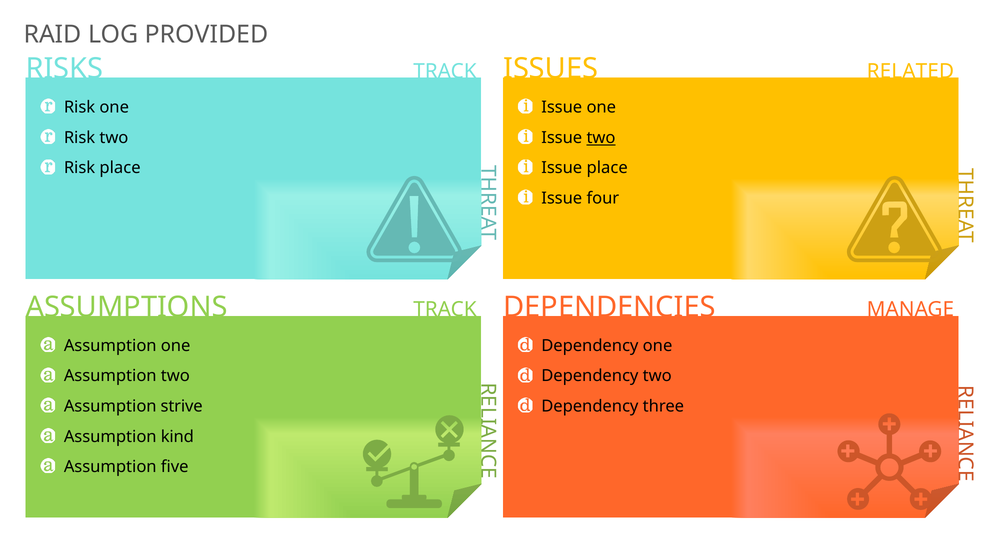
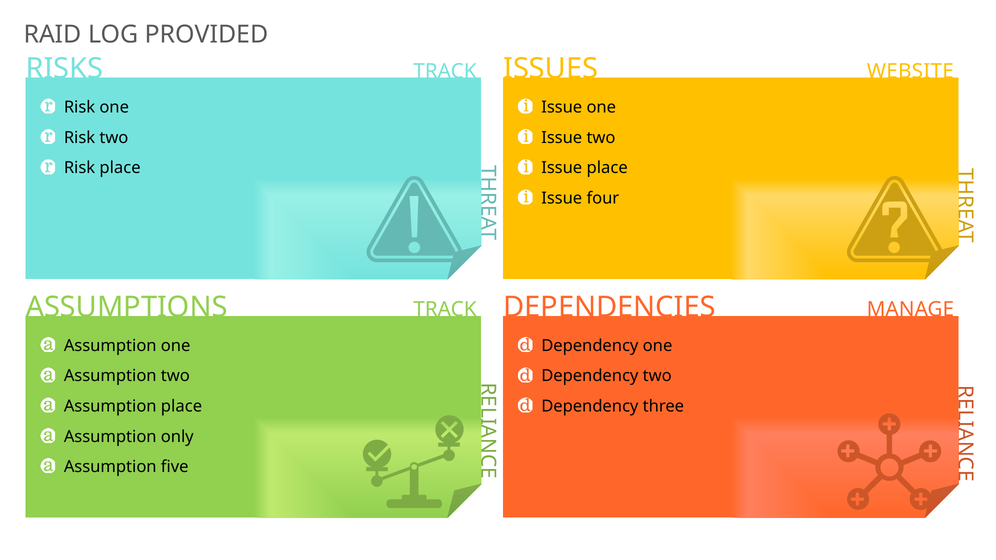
RELATED: RELATED -> WEBSITE (910, 71)
two underline: present -> none (601, 138)
Assumption strive: strive -> place (182, 406)
kind: kind -> only (177, 437)
